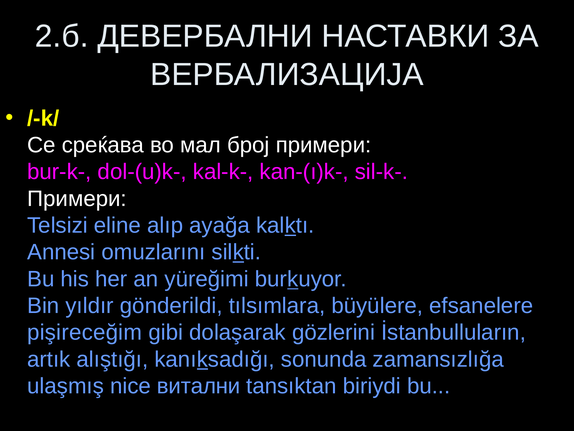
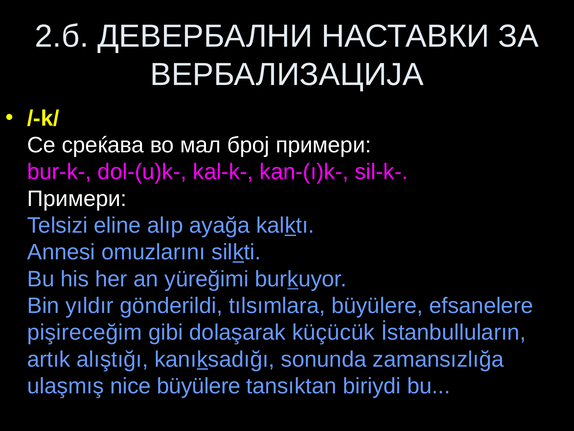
gözlerini: gözlerini -> küçücük (333, 332)
nice витални: витални -> büyülere (199, 386)
